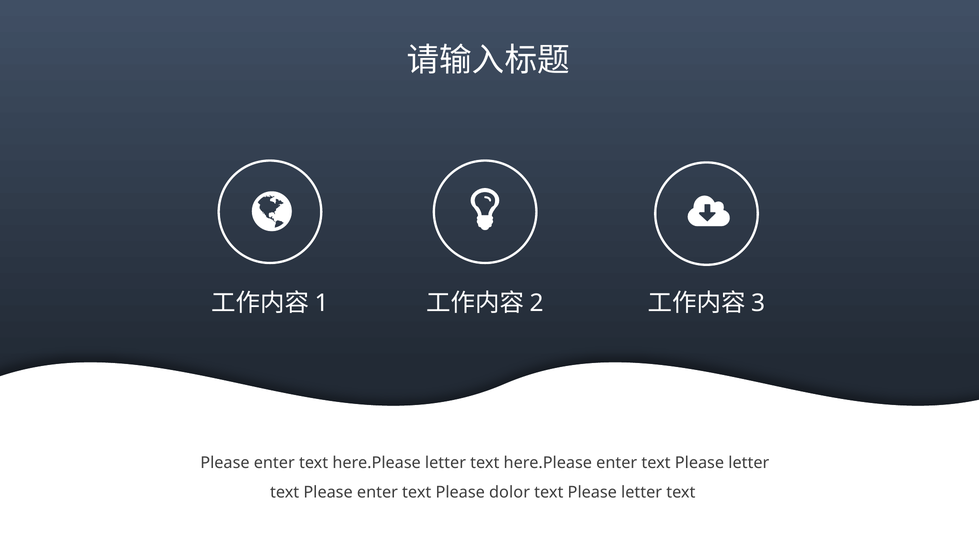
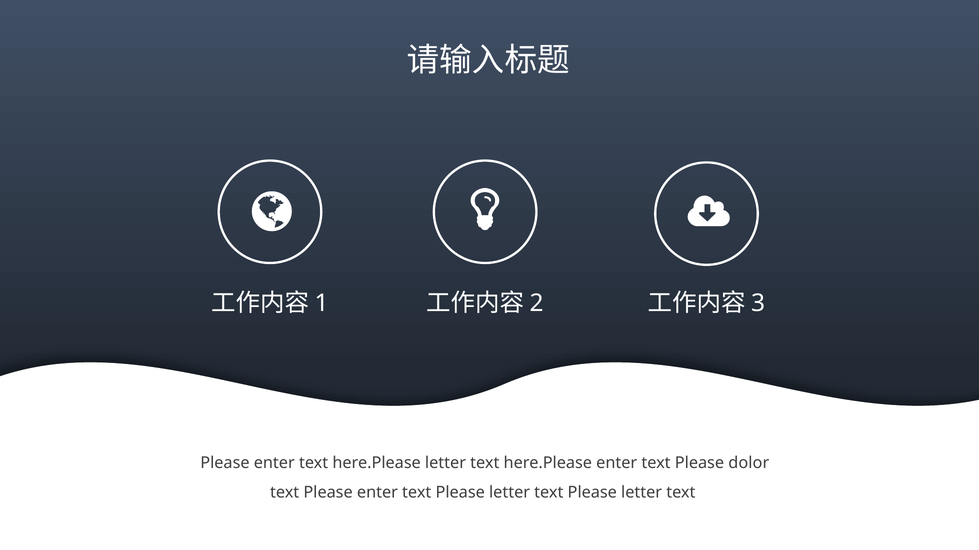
enter text Please letter: letter -> dolor (749, 464)
enter text Please dolor: dolor -> letter (510, 493)
